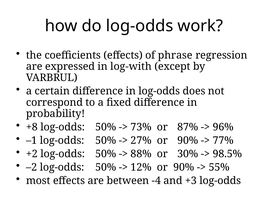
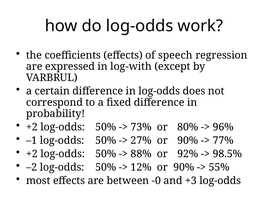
phrase: phrase -> speech (175, 55)
+8: +8 -> +2 (32, 127)
87%: 87% -> 80% (188, 127)
30%: 30% -> 92% (188, 154)
-4: -4 -> -0 (156, 181)
